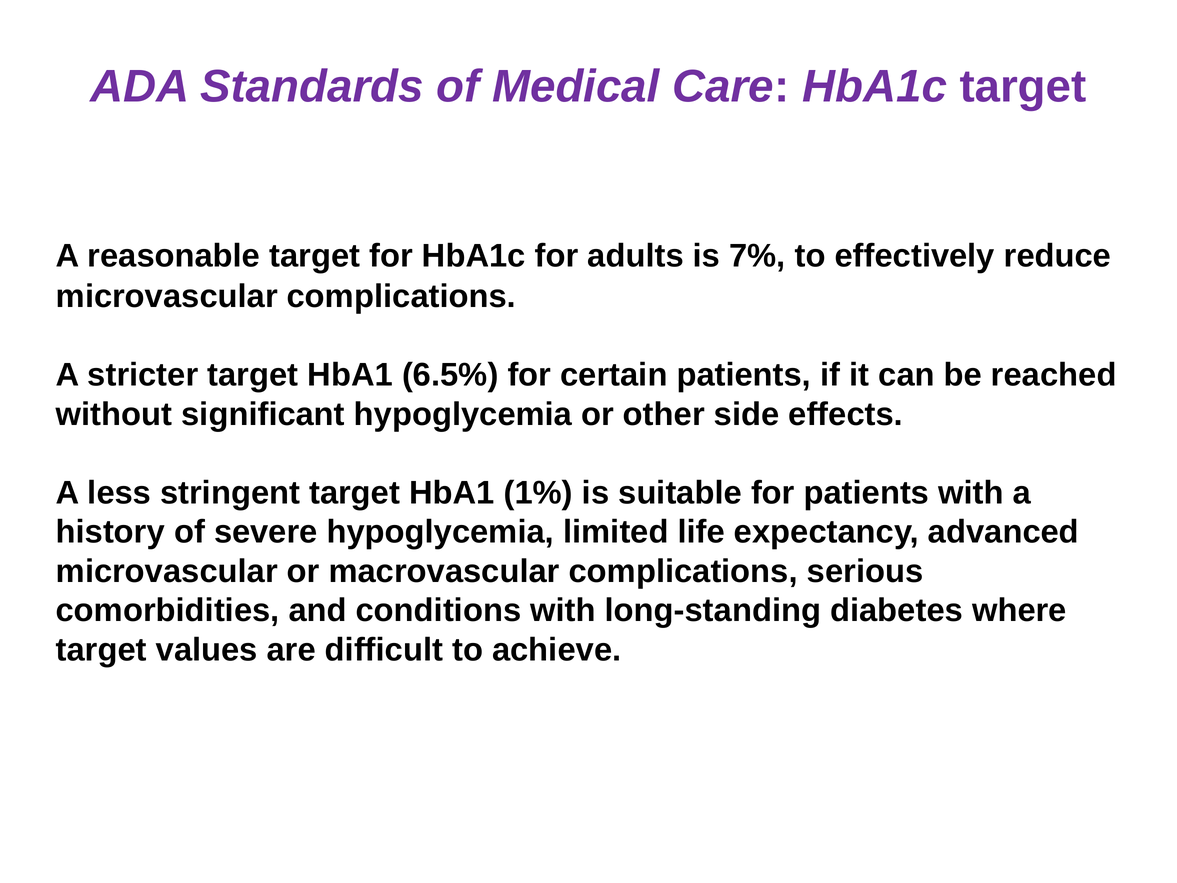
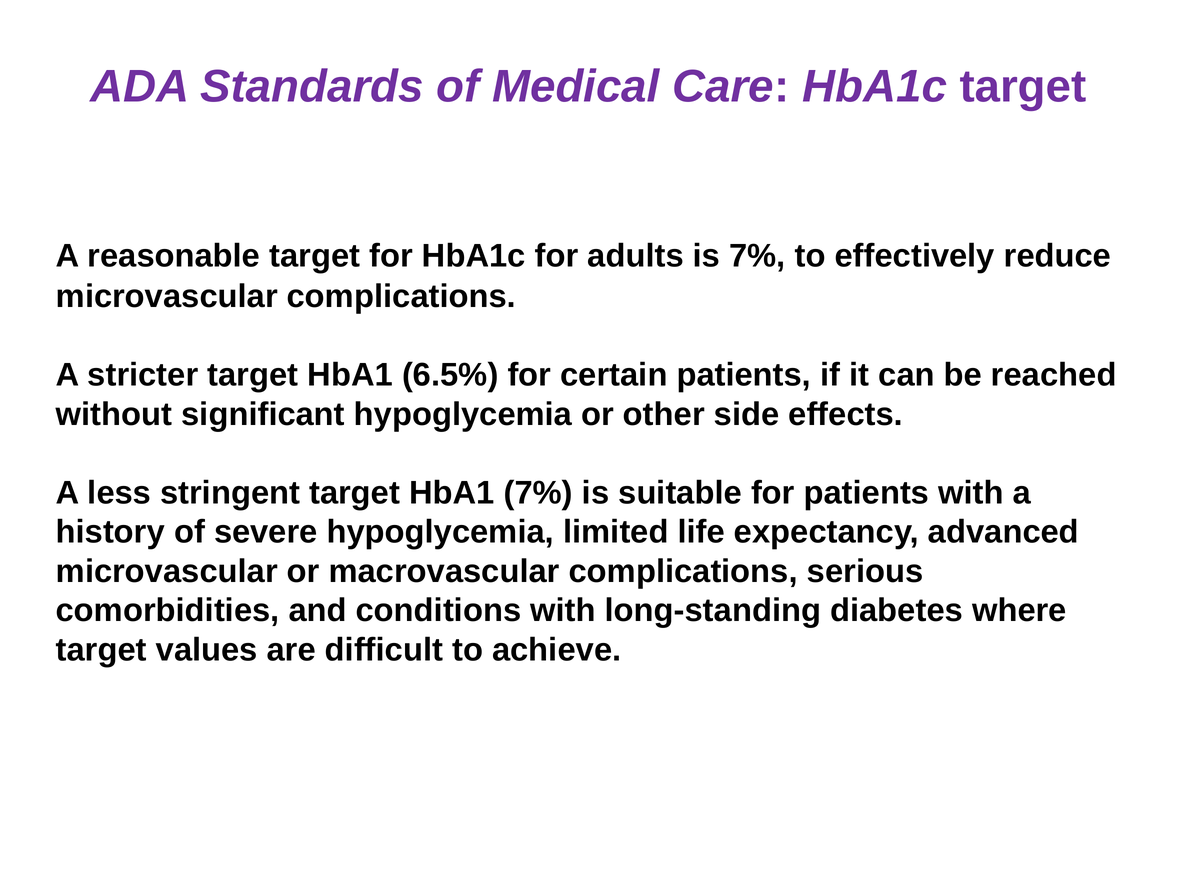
HbA1 1%: 1% -> 7% (538, 493)
